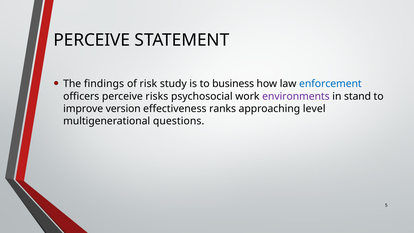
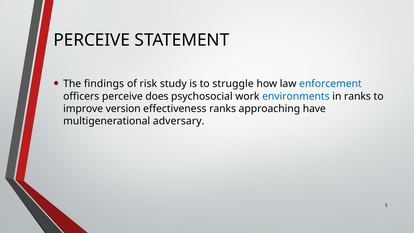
business: business -> struggle (233, 84)
risks: risks -> does (157, 96)
environments colour: purple -> blue (296, 96)
in stand: stand -> ranks (358, 96)
level: level -> have (314, 109)
questions: questions -> adversary (179, 121)
